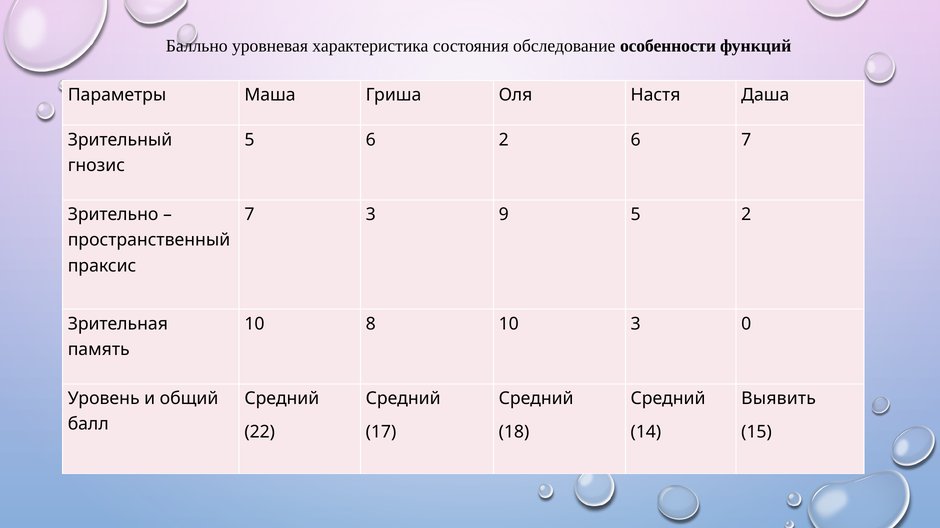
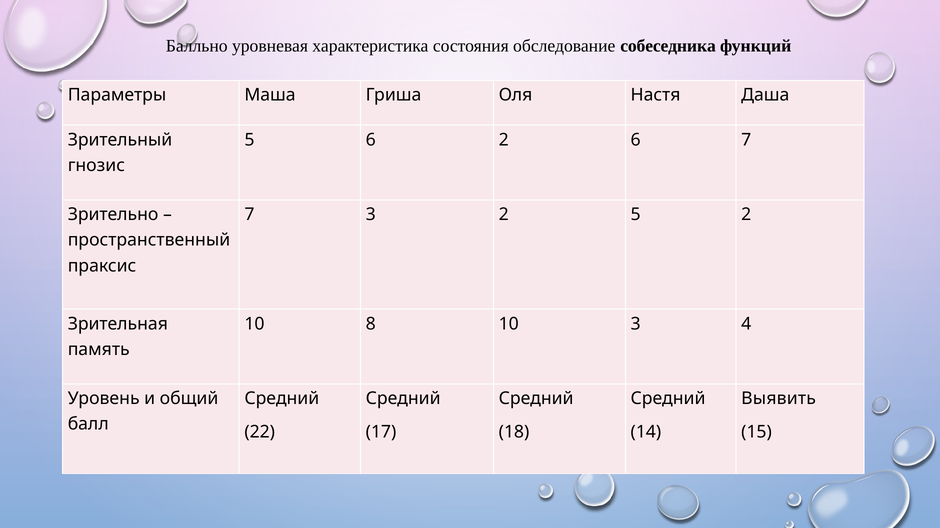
особенности: особенности -> собеседника (668, 46)
3 9: 9 -> 2 (504, 215)
0: 0 -> 4 (746, 324)
